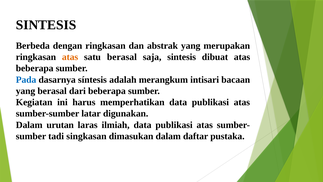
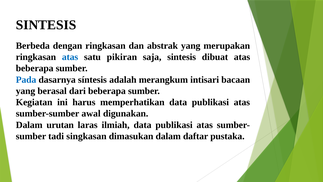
atas colour: orange -> blue (70, 57)
satu berasal: berasal -> pikiran (122, 57)
latar: latar -> awal (91, 113)
